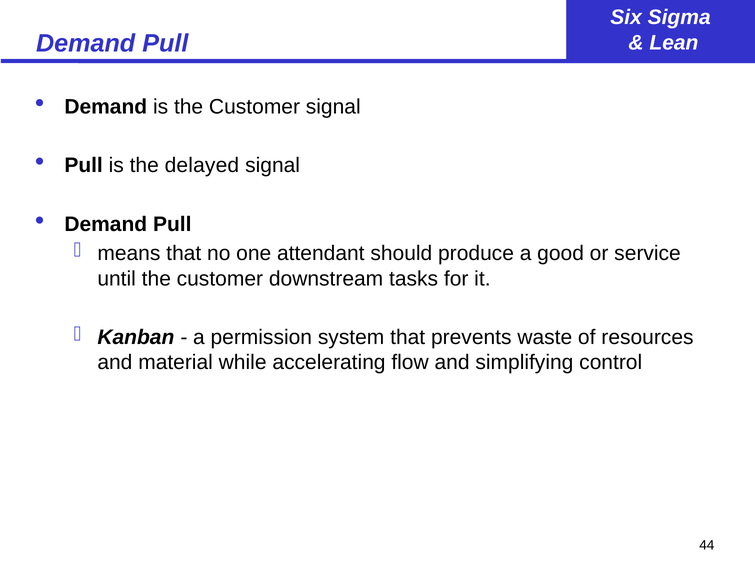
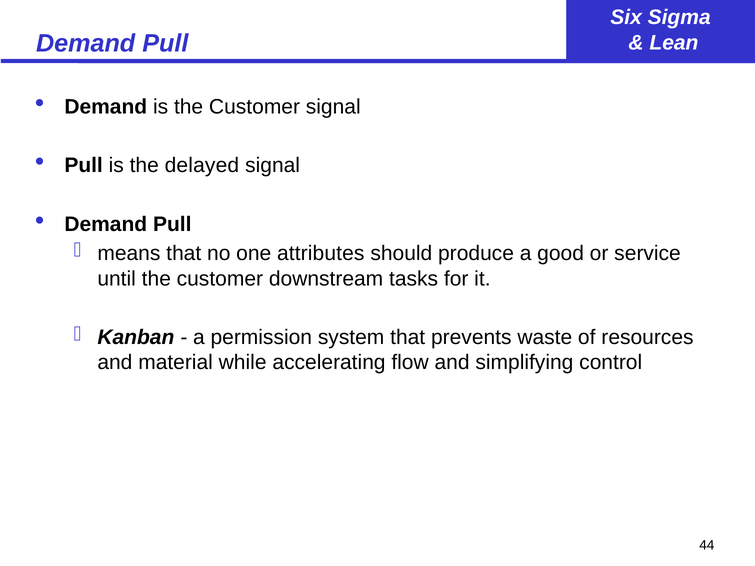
attendant: attendant -> attributes (321, 254)
